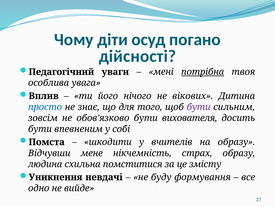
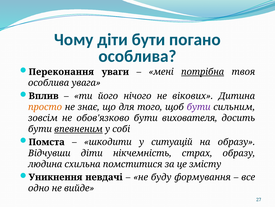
діти осуд: осуд -> бути (148, 40)
дійсності: дійсності -> особлива (138, 56)
Педагогічний: Педагогічний -> Переконання (61, 72)
просто colour: blue -> orange (45, 107)
впевненим underline: none -> present (78, 129)
вчителів: вчителів -> ситуацій (172, 142)
Відчувши мене: мене -> діти (92, 153)
